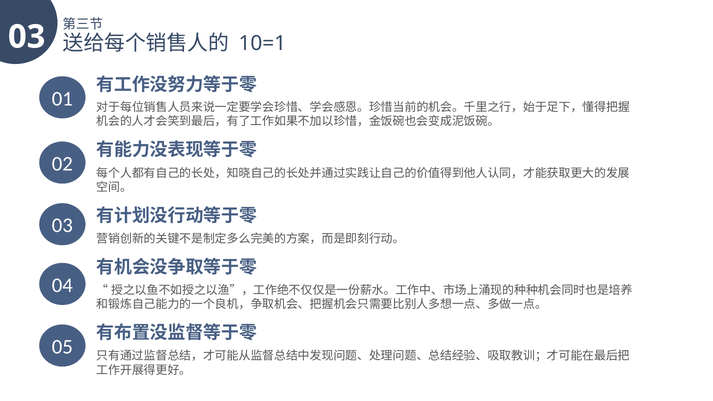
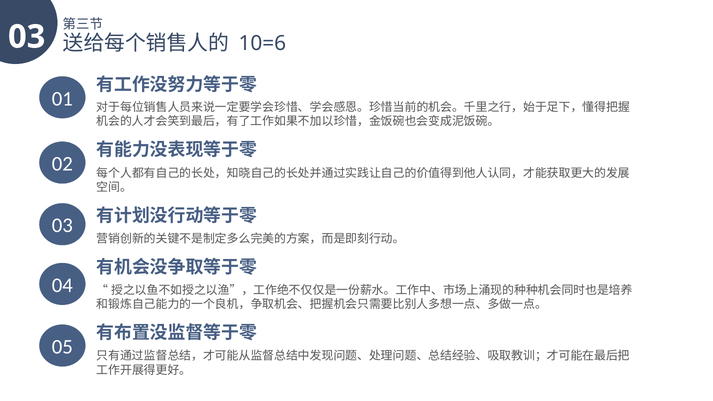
10=1: 10=1 -> 10=6 (262, 43)
